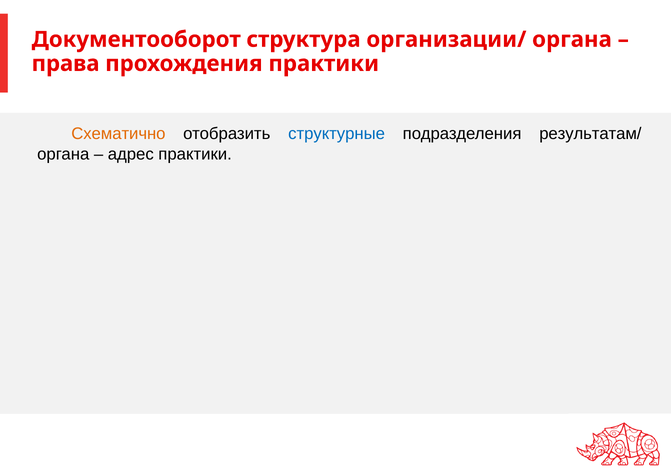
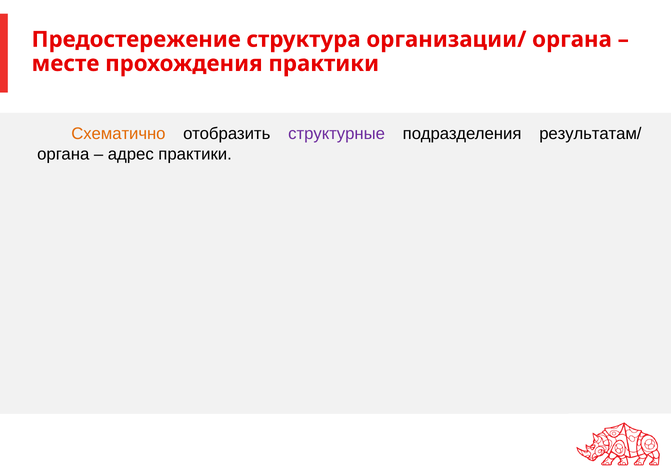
Документооборот: Документооборот -> Предостережение (136, 39)
права: права -> месте (65, 64)
структурные colour: blue -> purple (337, 134)
